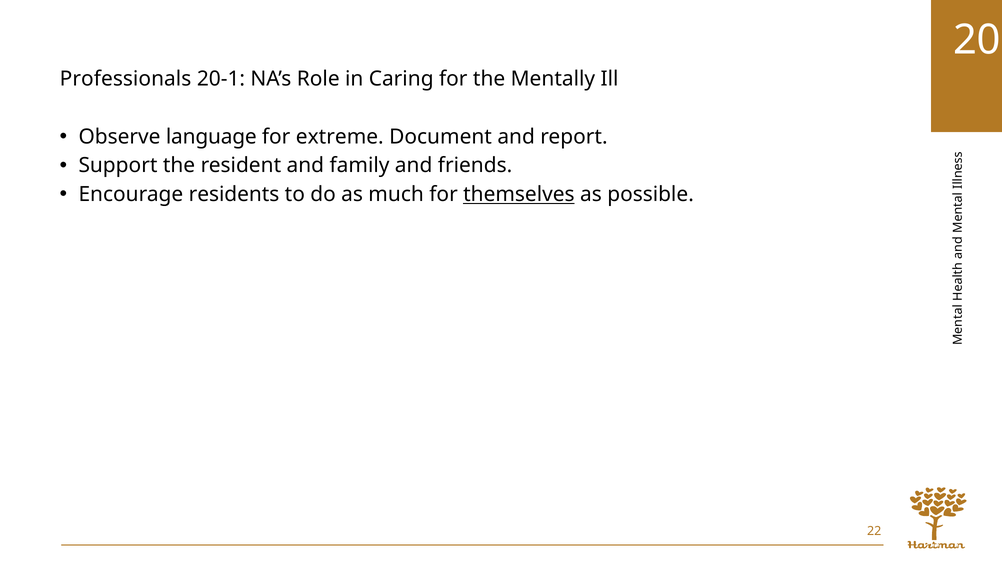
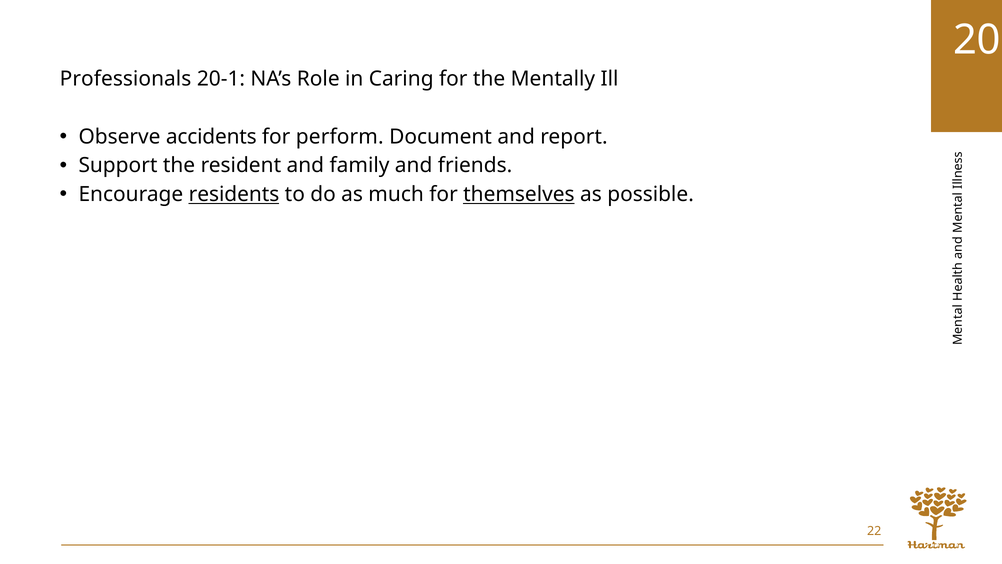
language: language -> accidents (211, 137)
extreme: extreme -> perform (340, 137)
residents underline: none -> present (234, 194)
